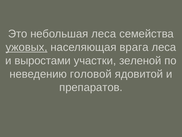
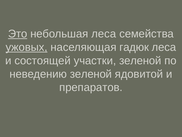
Это underline: none -> present (18, 34)
врага: врага -> гадюк (134, 47)
выростами: выростами -> состоящей (43, 60)
неведению головой: головой -> зеленой (91, 74)
